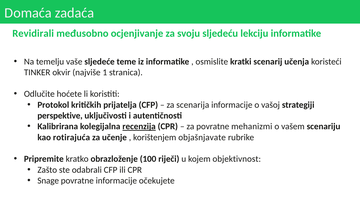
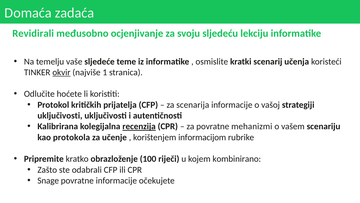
okvir underline: none -> present (61, 72)
perspektive: perspektive -> uključivosti (60, 115)
rotirajuća: rotirajuća -> protokola (72, 137)
objašnjavate: objašnjavate -> informacijom (202, 137)
objektivnost: objektivnost -> kombinirano (237, 159)
